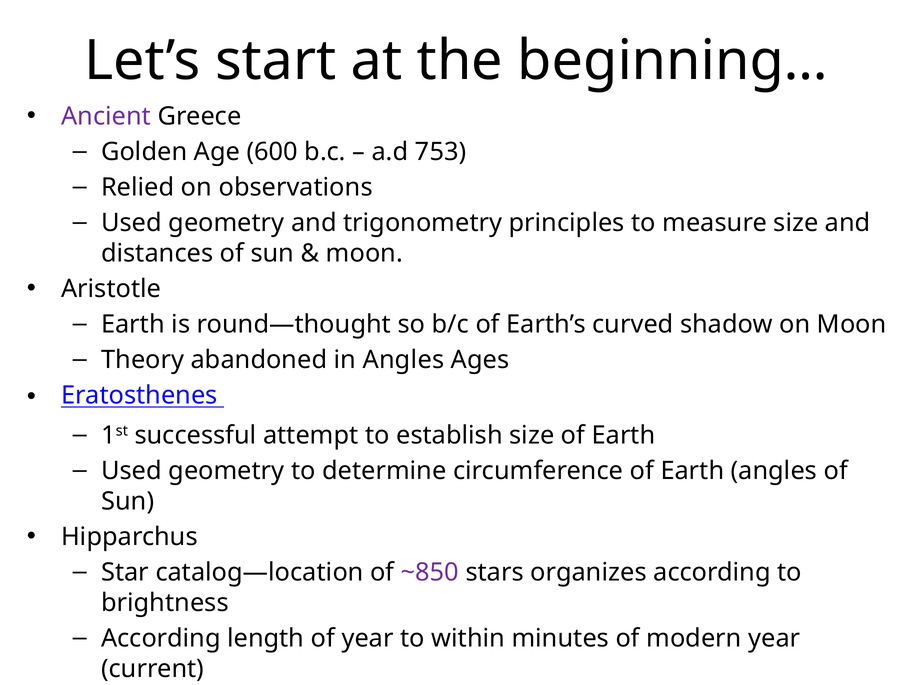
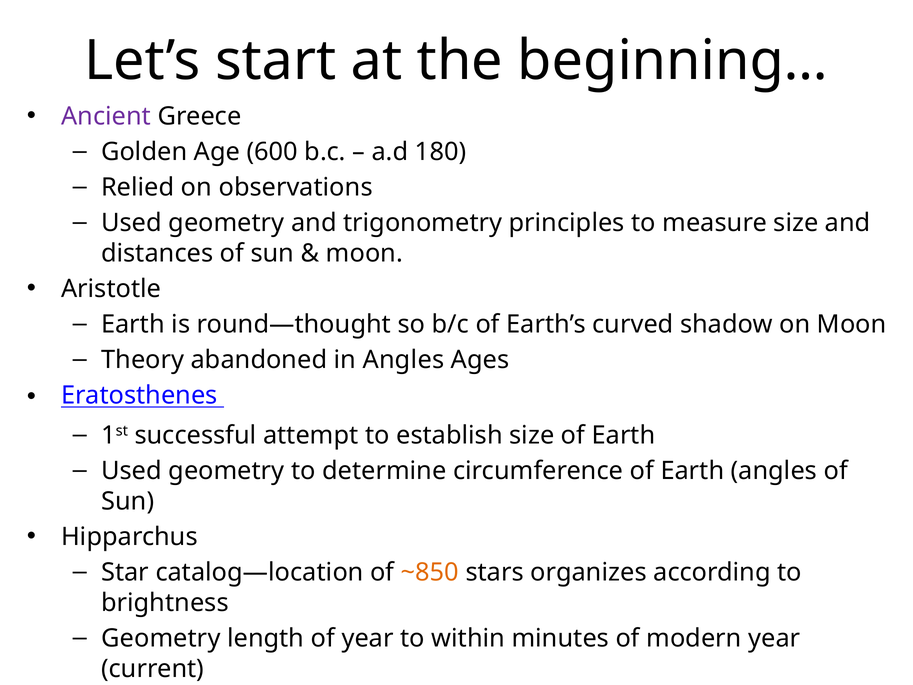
753: 753 -> 180 (441, 152)
~850 colour: purple -> orange (430, 572)
According: According -> Geometry (161, 638)
